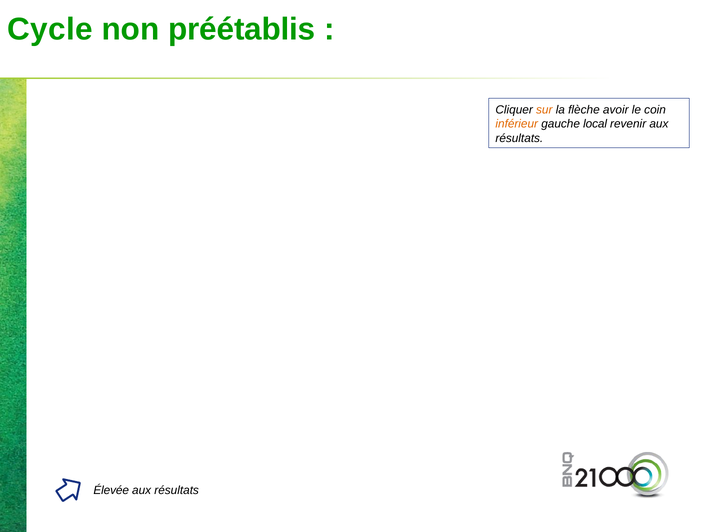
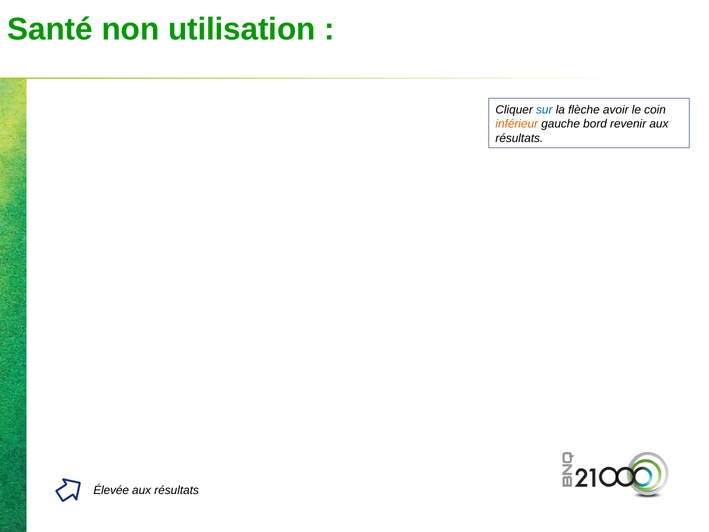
Cycle: Cycle -> Santé (50, 29)
préétablis: préétablis -> utilisation (242, 29)
sur colour: orange -> blue (544, 110)
local: local -> bord (595, 124)
